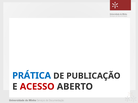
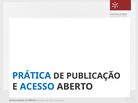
ACESSO colour: red -> blue (37, 87)
